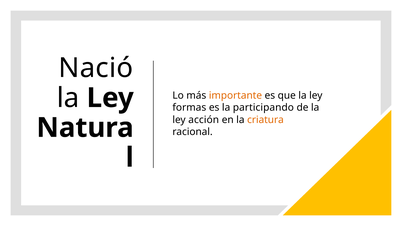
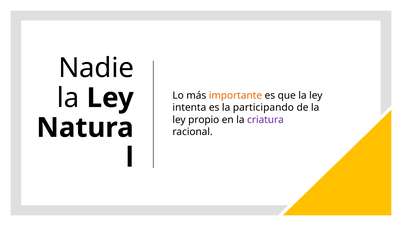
Nació: Nació -> Nadie (96, 68)
formas: formas -> intenta (189, 108)
acción: acción -> propio (204, 120)
criatura colour: orange -> purple (265, 120)
